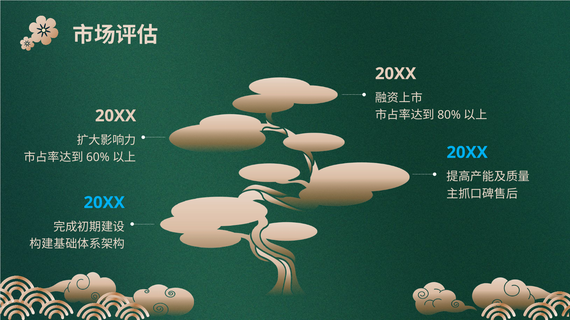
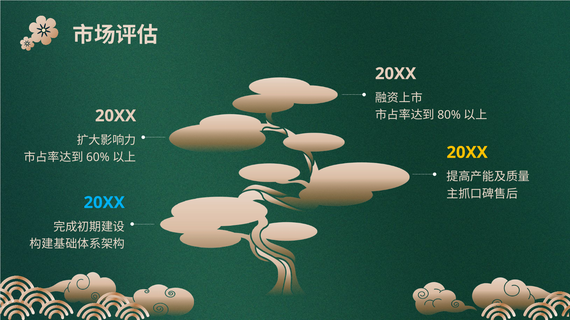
20XX colour: light blue -> yellow (467, 153)
